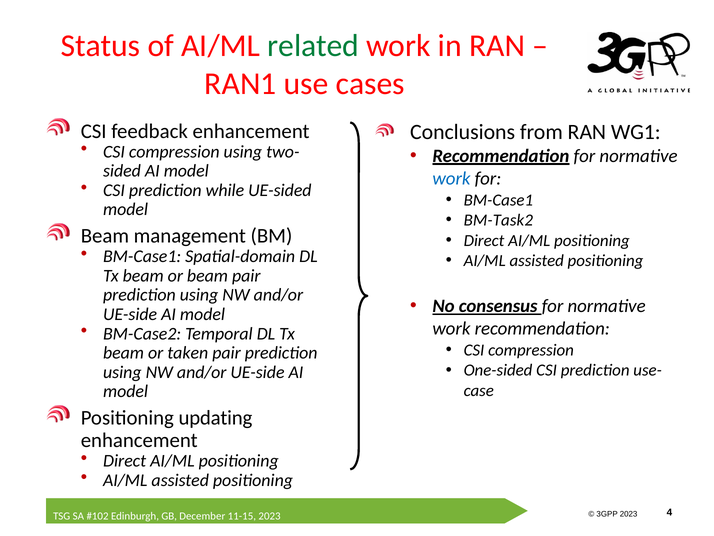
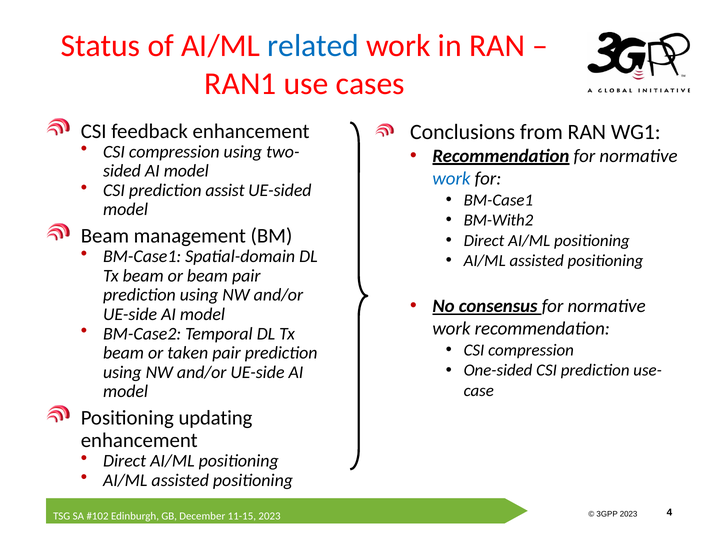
related colour: green -> blue (313, 46)
while: while -> assist (225, 190)
BM-Task2: BM-Task2 -> BM-With2 (498, 220)
